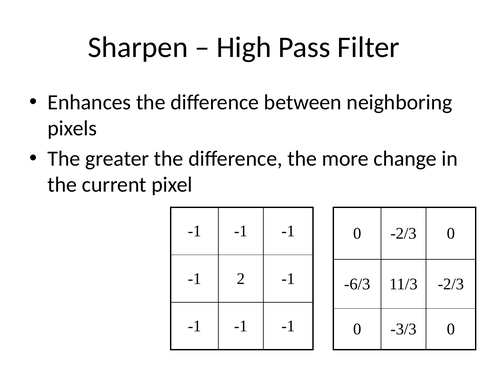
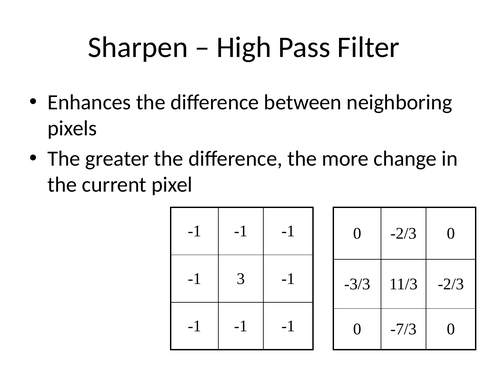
2: 2 -> 3 (241, 279)
-6/3: -6/3 -> -3/3 (357, 284)
-3/3: -3/3 -> -7/3 (403, 329)
